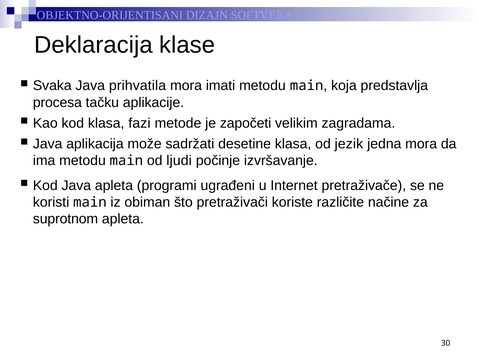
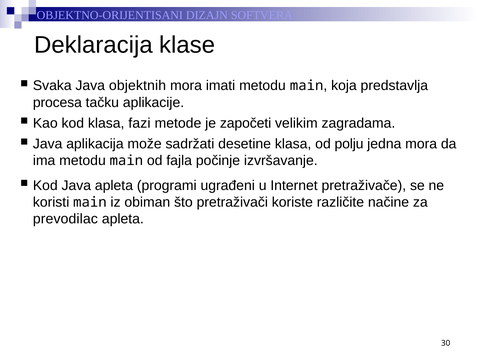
prihvatila: prihvatila -> objektnih (138, 86)
jezik: jezik -> polju (349, 144)
ljudi: ljudi -> fajla (179, 161)
suprotnom: suprotnom -> prevodilac (65, 219)
